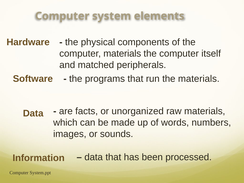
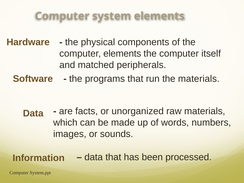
computer materials: materials -> elements (122, 54)
